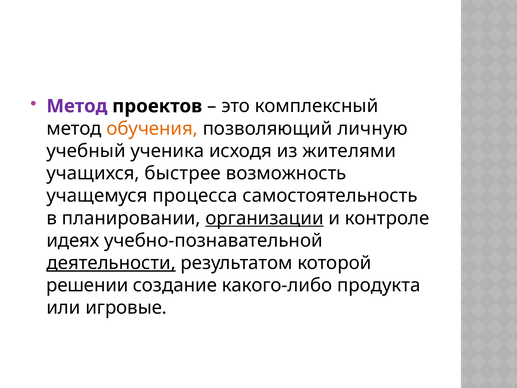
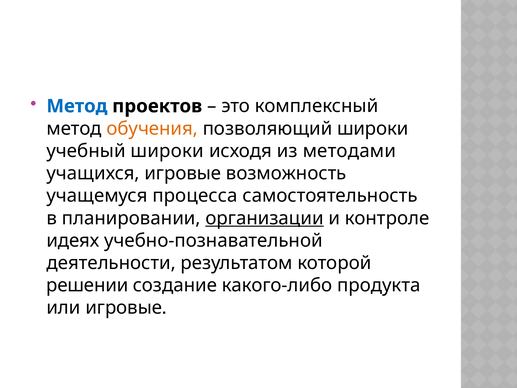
Метод colour: purple -> blue (77, 106)
позволяющий личную: личную -> широки (373, 128)
учебный ученика: ученика -> широки (167, 151)
жителями: жителями -> методами (349, 151)
учащихся быстрее: быстрее -> игровые (183, 173)
деятельности underline: present -> none (111, 263)
